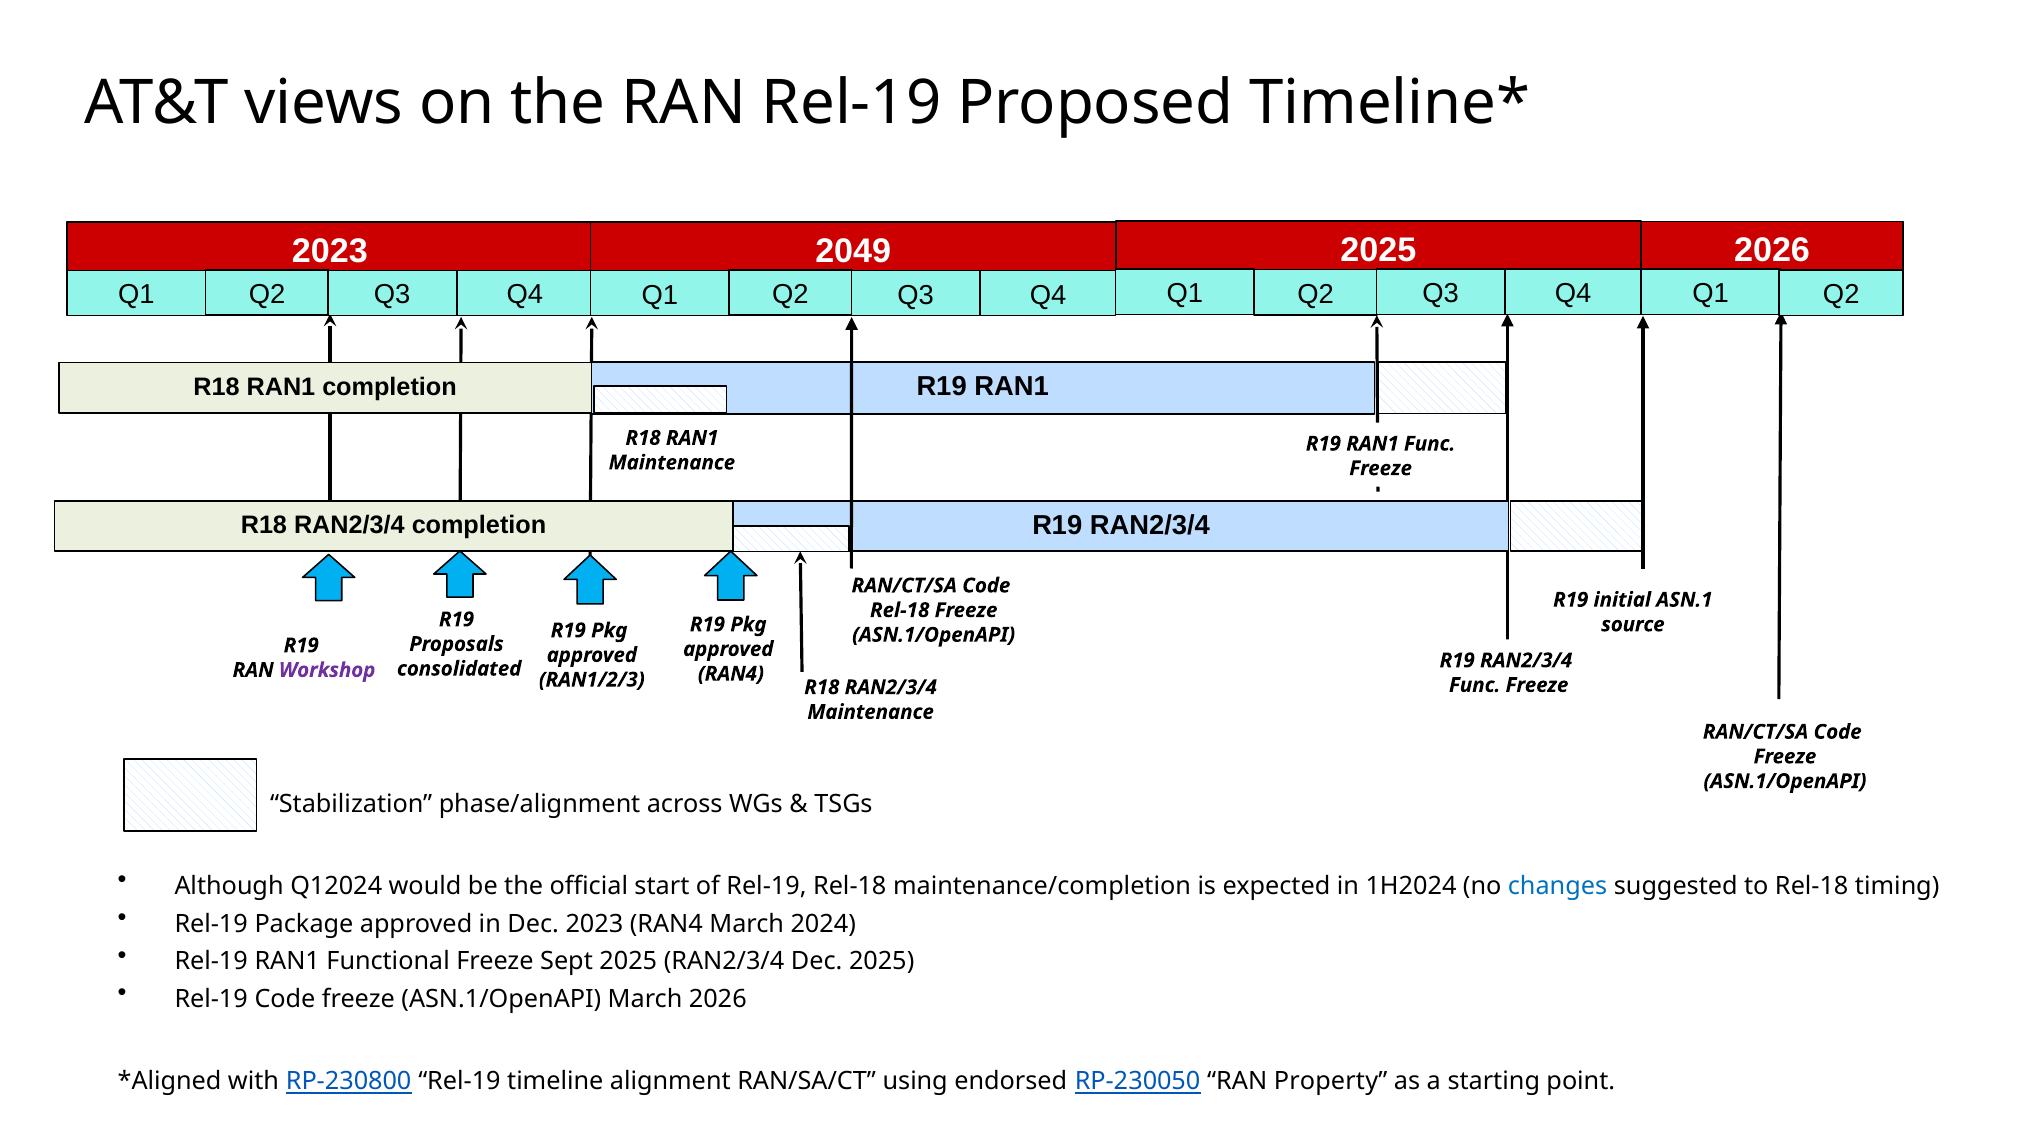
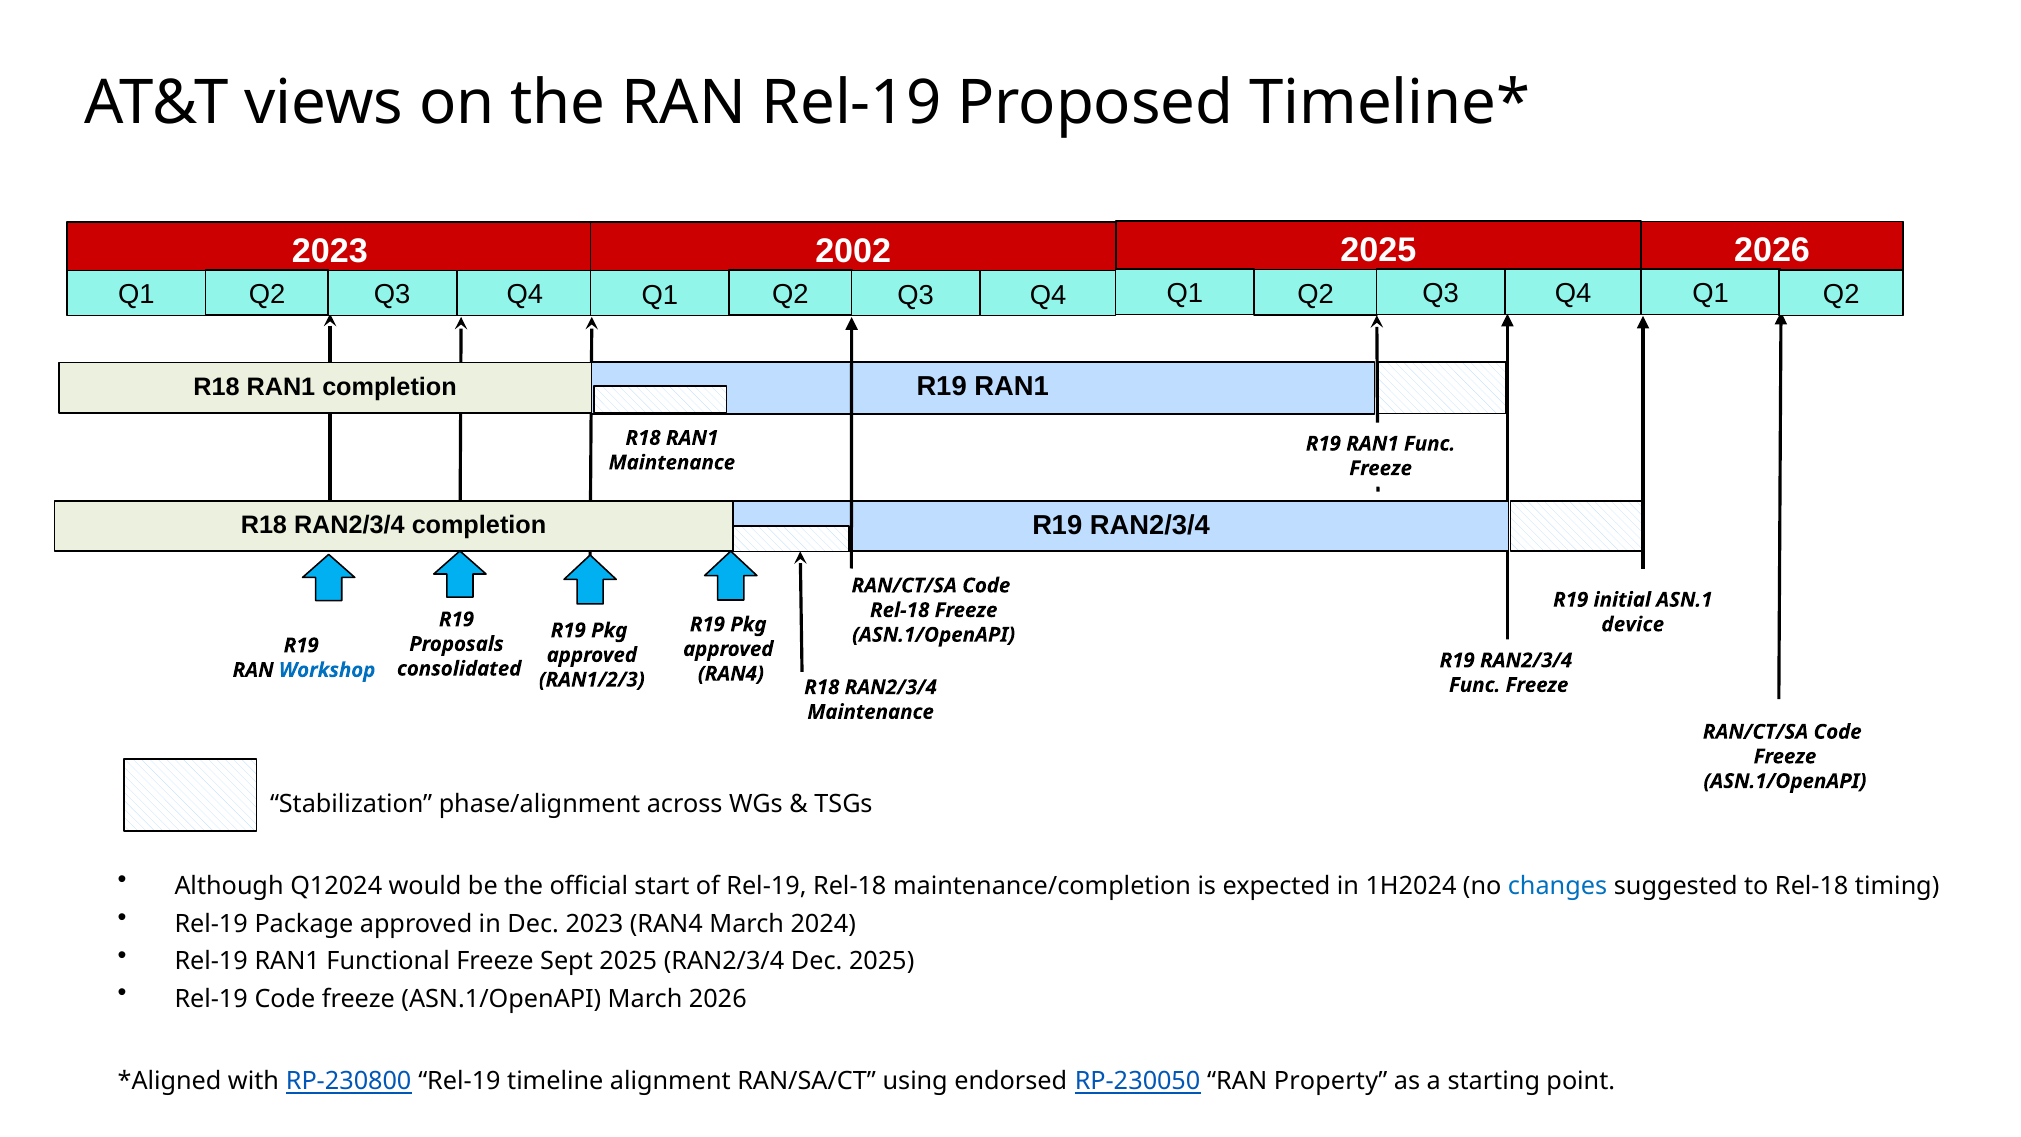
2049: 2049 -> 2002 (853, 251)
source: source -> device (1633, 624)
Workshop colour: purple -> blue (327, 670)
